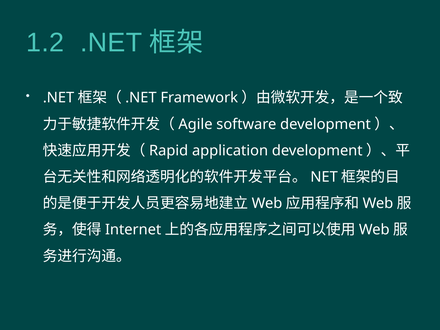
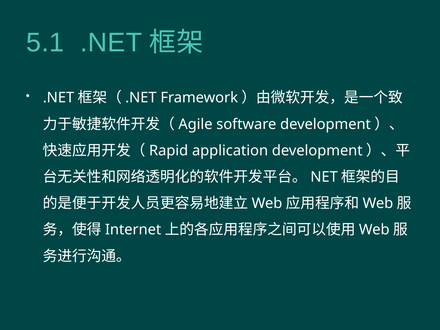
1.2: 1.2 -> 5.1 (45, 43)
